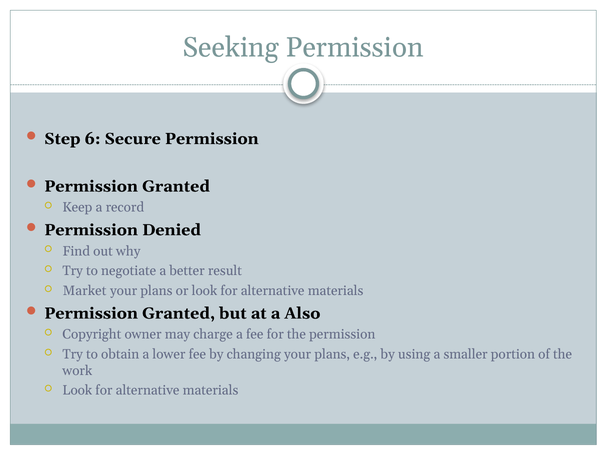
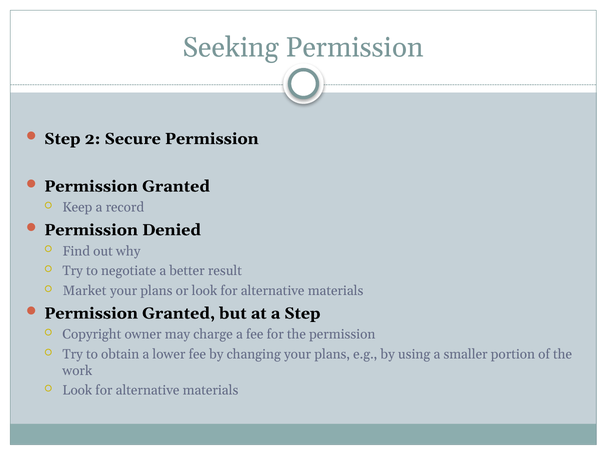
6: 6 -> 2 (93, 139)
a Also: Also -> Step (302, 314)
